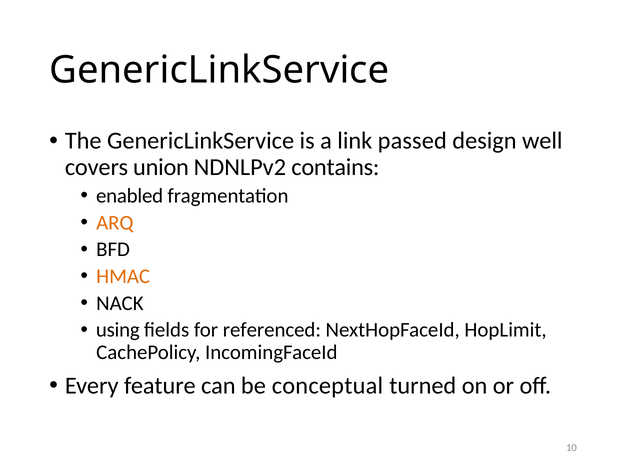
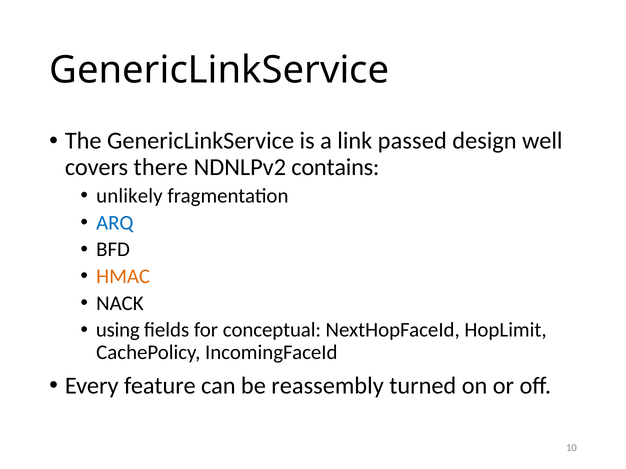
union: union -> there (161, 167)
enabled: enabled -> unlikely (129, 196)
ARQ colour: orange -> blue (115, 223)
referenced: referenced -> conceptual (272, 330)
conceptual: conceptual -> reassembly (328, 386)
